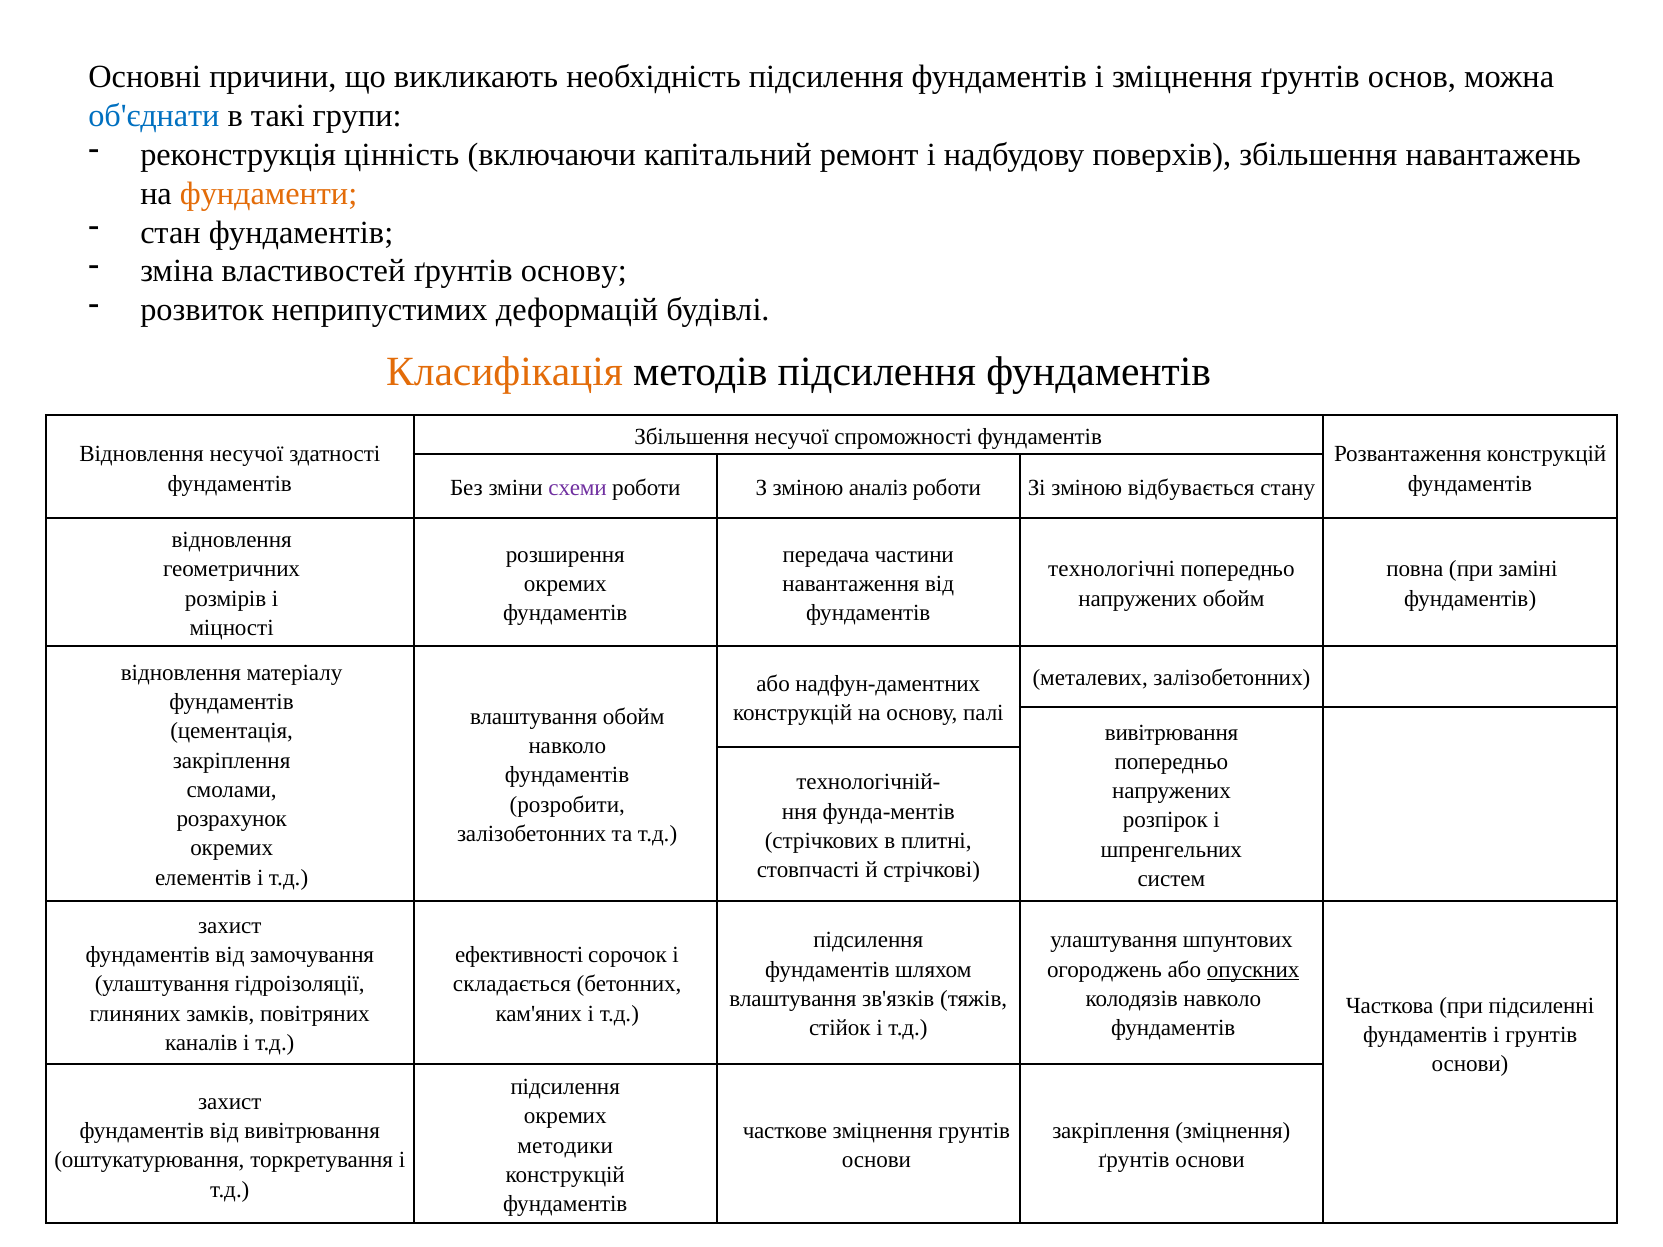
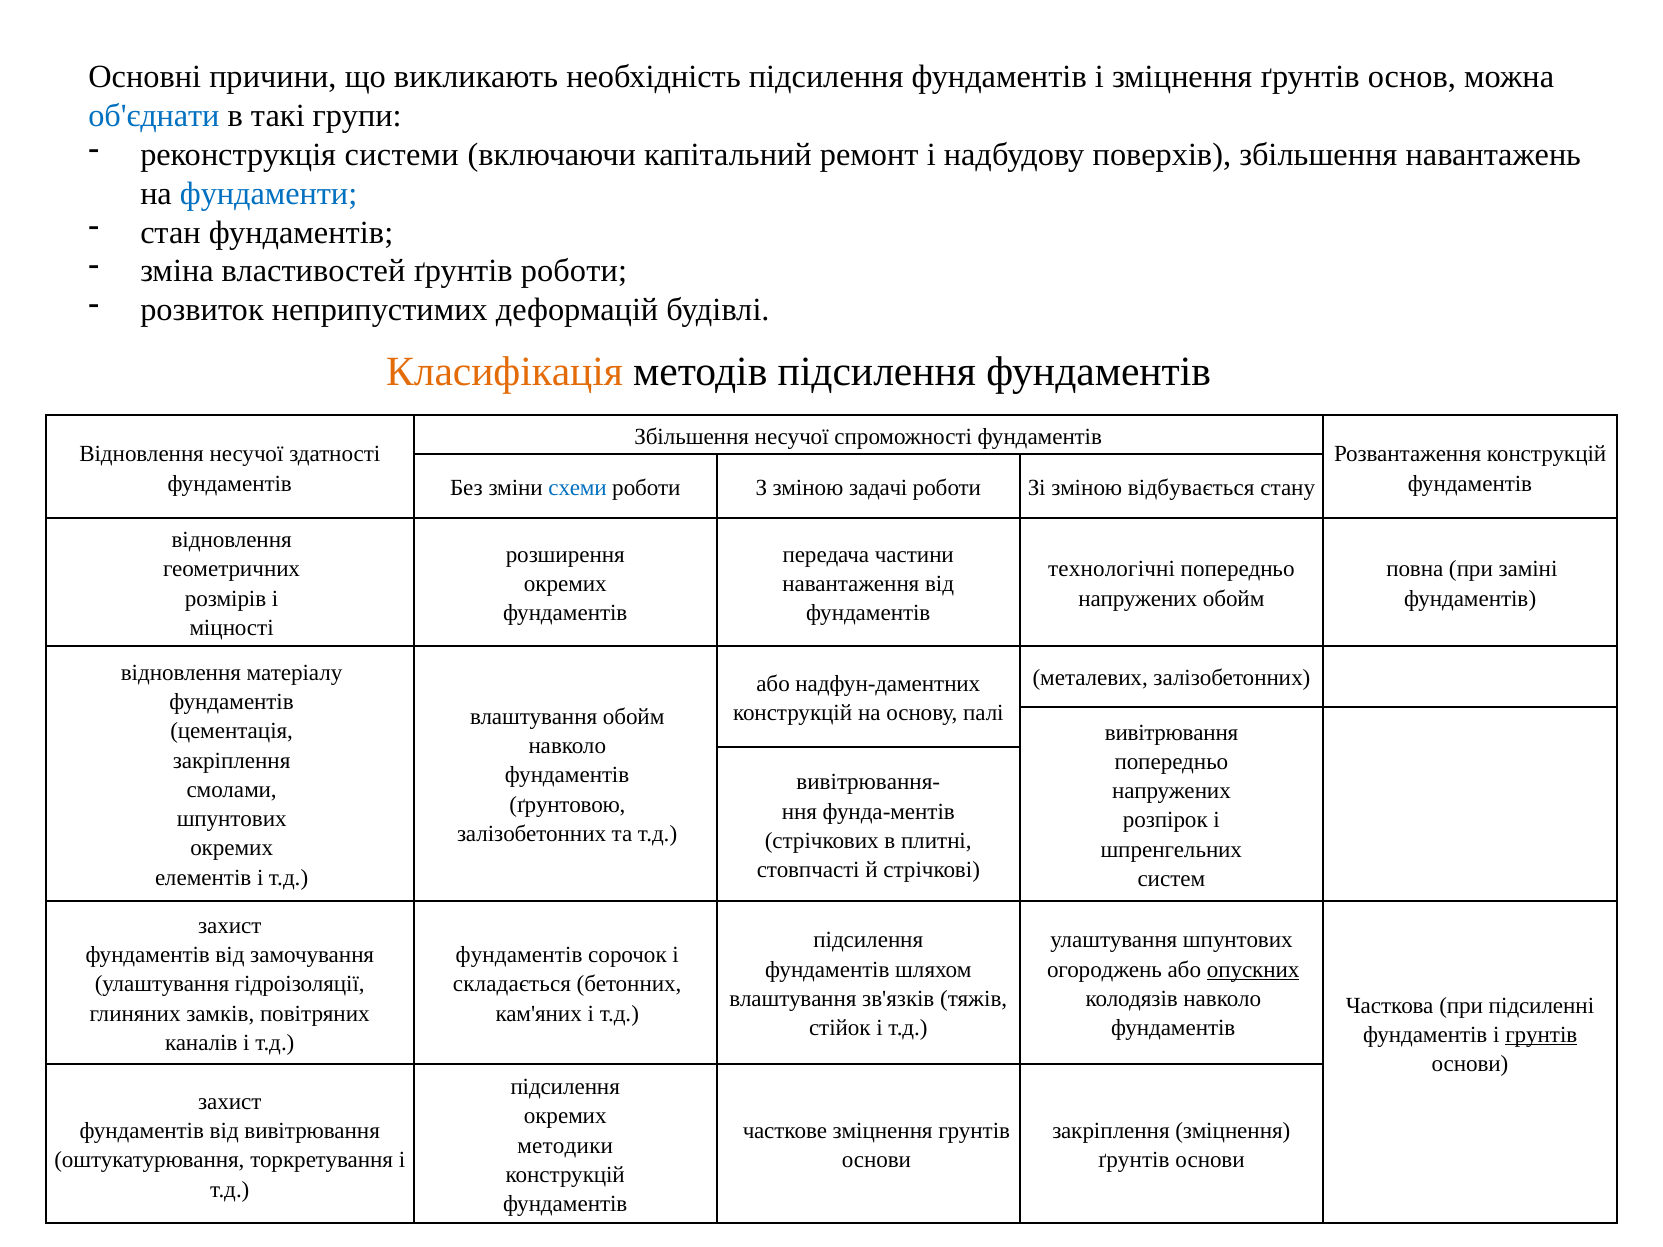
цінність: цінність -> системи (402, 155)
фундаменти colour: orange -> blue (269, 194)
ґрунтів основу: основу -> роботи (574, 271)
схеми colour: purple -> blue (578, 488)
аналіз: аналіз -> задачі (878, 488)
технологічній-: технологічній- -> вивітрювання- (868, 782)
розробити: розробити -> ґрунтовою (567, 805)
розрахунок: розрахунок -> шпунтових (232, 819)
ефективності: ефективності -> фундаментів (519, 955)
грунтів underline: none -> present (1541, 1035)
